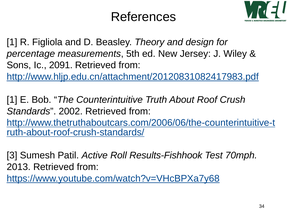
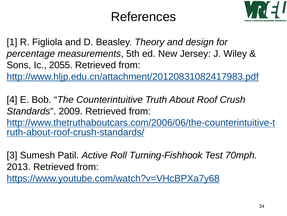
2091: 2091 -> 2055 (61, 65)
1: 1 -> 4 (12, 99)
2002: 2002 -> 2009 (71, 111)
Results-Fishhook: Results-Fishhook -> Turning-Fishhook (166, 155)
